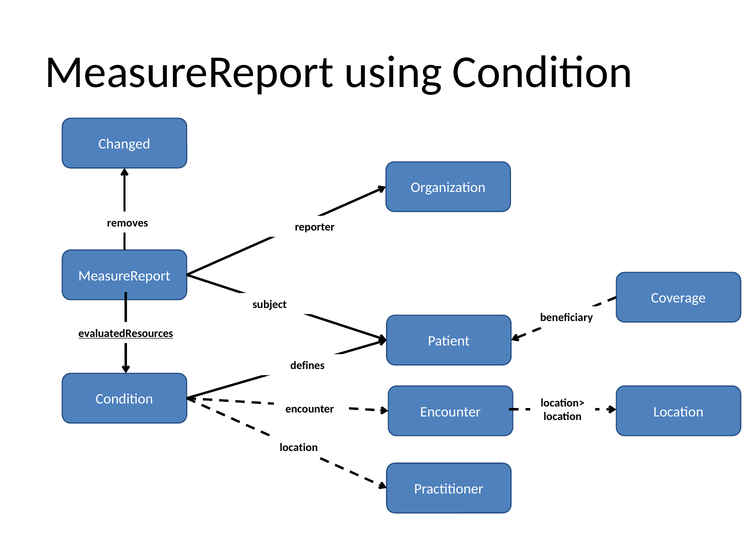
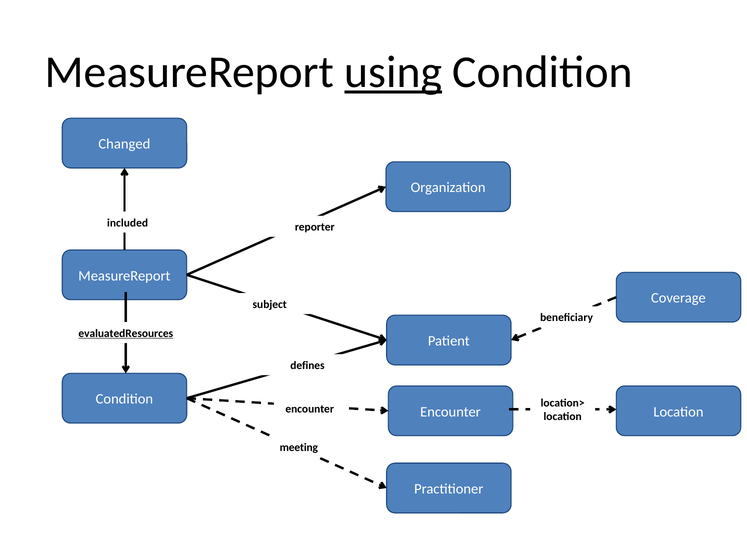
using underline: none -> present (393, 72)
removes: removes -> included (128, 223)
location: location -> meeting (299, 448)
